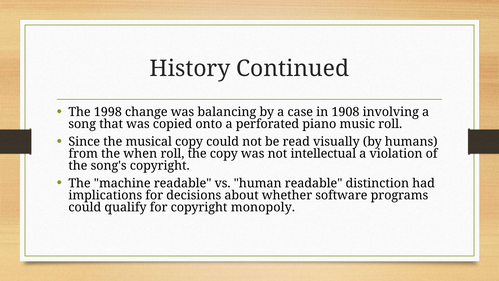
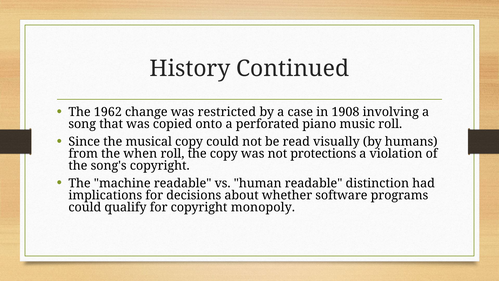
1998: 1998 -> 1962 (108, 112)
balancing: balancing -> restricted (227, 112)
intellectual: intellectual -> protections (323, 154)
